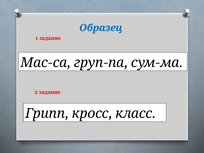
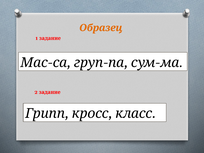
Образец colour: blue -> orange (101, 28)
